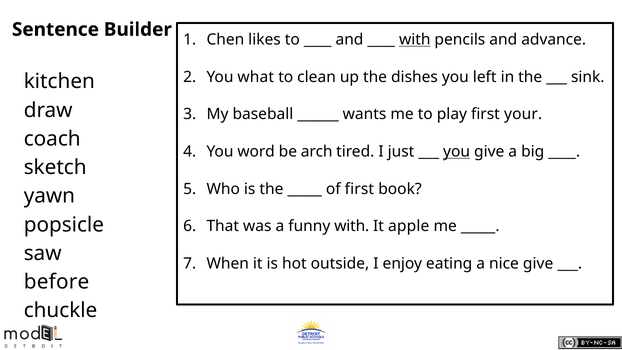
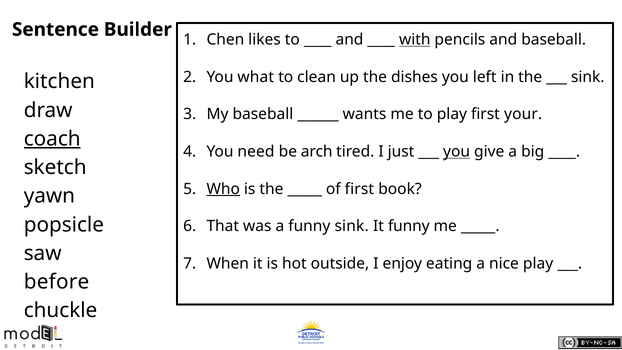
and advance: advance -> baseball (554, 40)
coach underline: none -> present (52, 139)
word: word -> need (256, 151)
Who underline: none -> present (223, 189)
funny with: with -> sink (352, 226)
It apple: apple -> funny (409, 226)
nice give: give -> play (538, 263)
